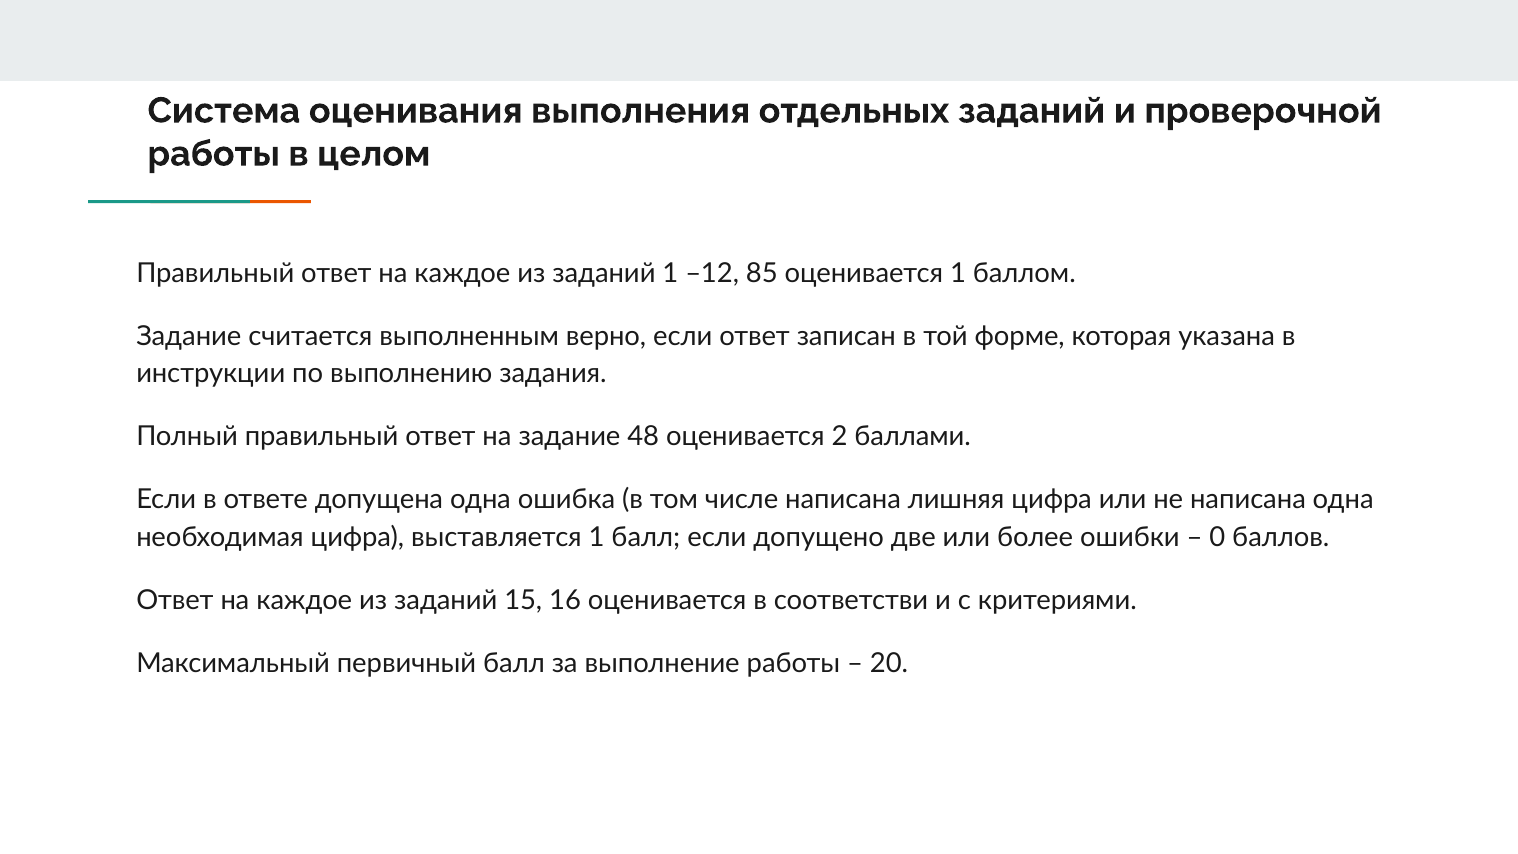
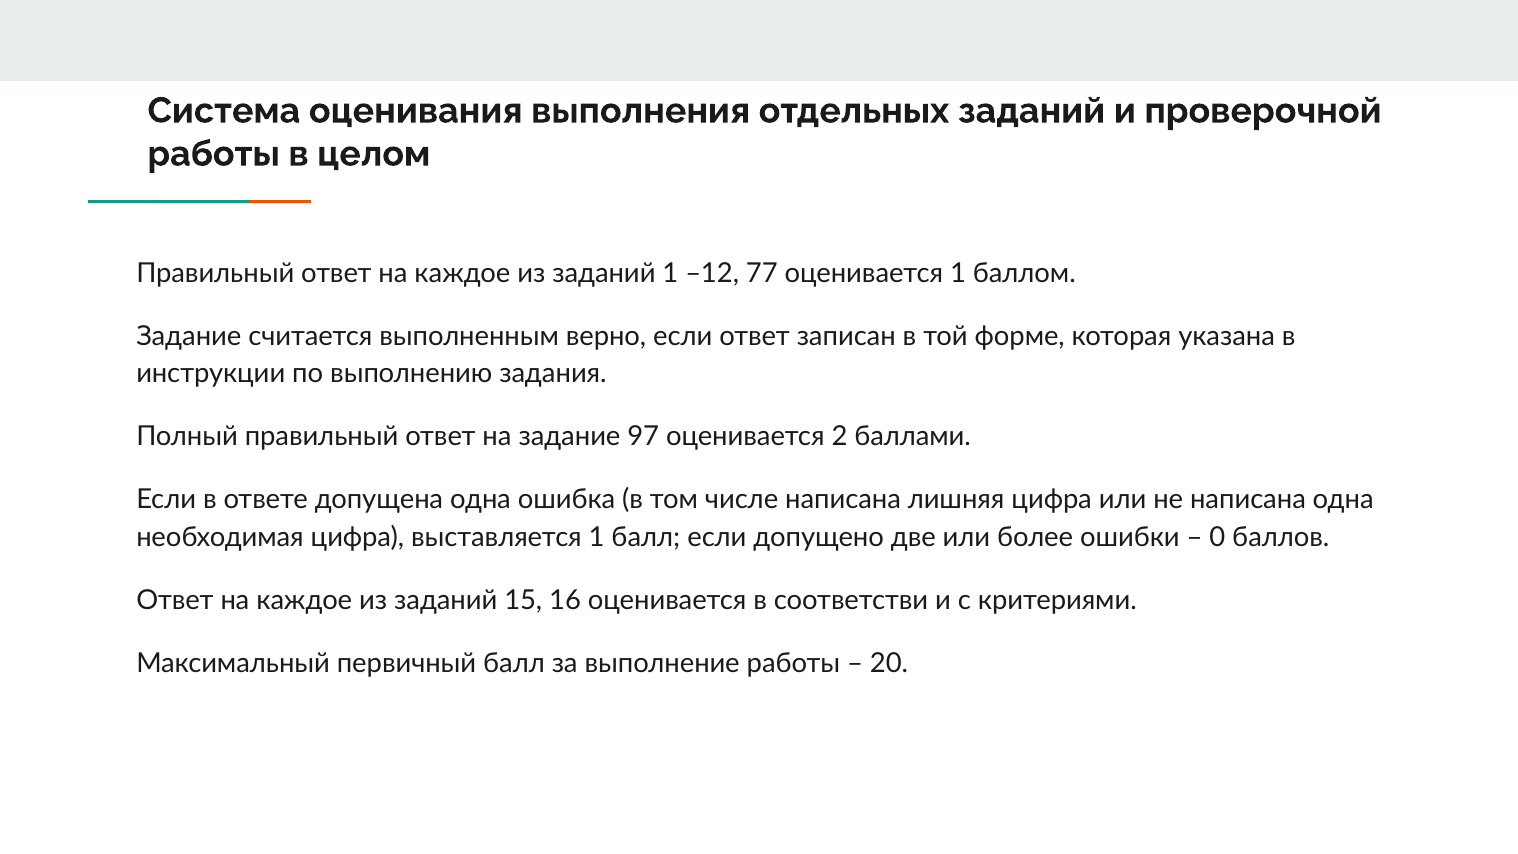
85: 85 -> 77 (762, 273)
48: 48 -> 97 (643, 437)
